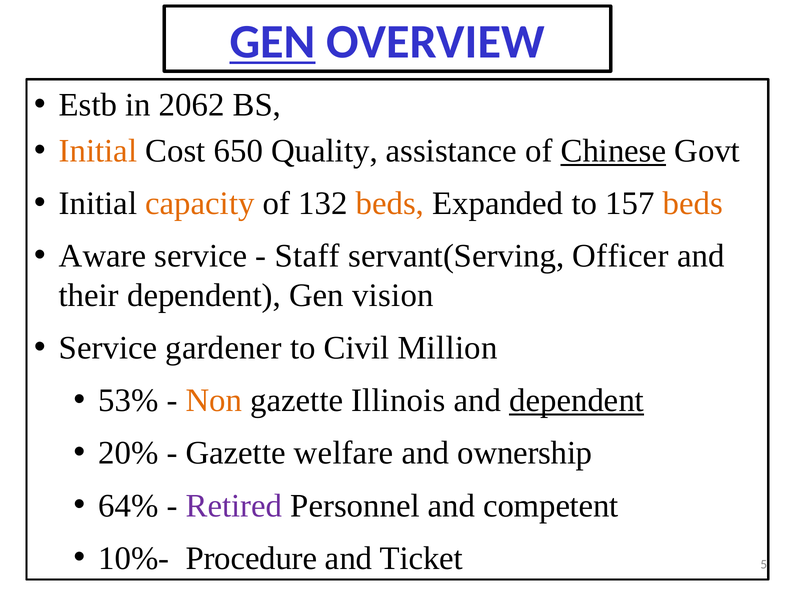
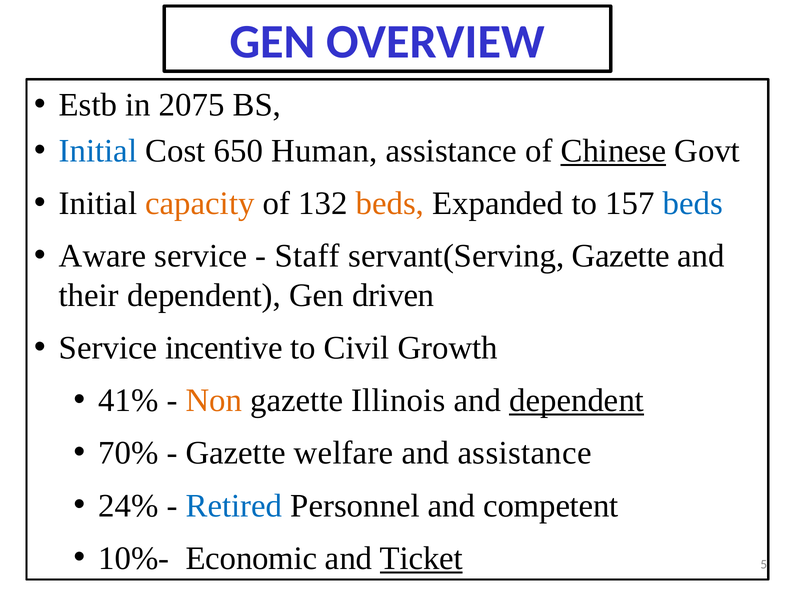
GEN underline: present -> none (272, 42)
2062: 2062 -> 2075 (192, 105)
Initial colour: orange -> blue (98, 151)
Quality: Quality -> Human (324, 151)
beds colour: orange -> blue (693, 204)
servant(Serving Officer: Officer -> Gazette (621, 256)
vision: vision -> driven (393, 295)
gardener: gardener -> incentive (224, 348)
Million: Million -> Growth (448, 348)
53%: 53% -> 41% (128, 401)
20%: 20% -> 70% (128, 453)
and ownership: ownership -> assistance (525, 453)
64%: 64% -> 24% (128, 506)
Retired colour: purple -> blue (234, 506)
Procedure: Procedure -> Economic (251, 558)
Ticket underline: none -> present (421, 558)
